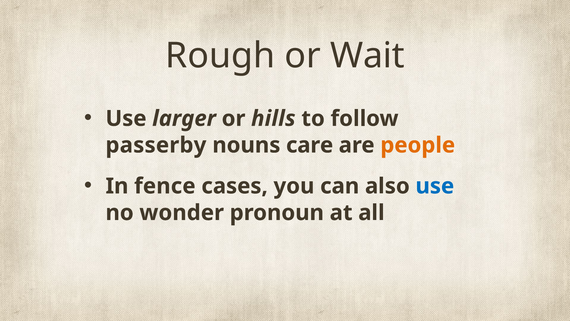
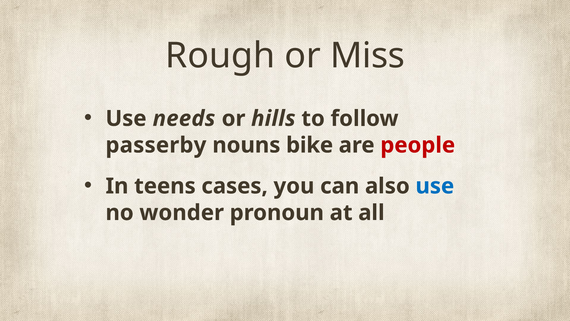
Wait: Wait -> Miss (367, 56)
larger: larger -> needs (184, 118)
care: care -> bike (310, 145)
people colour: orange -> red (418, 145)
fence: fence -> teens (165, 186)
